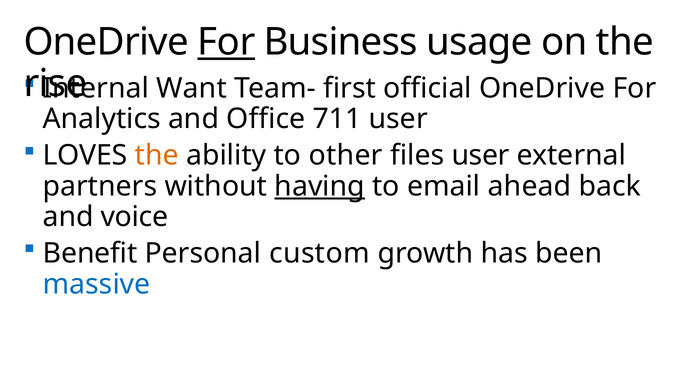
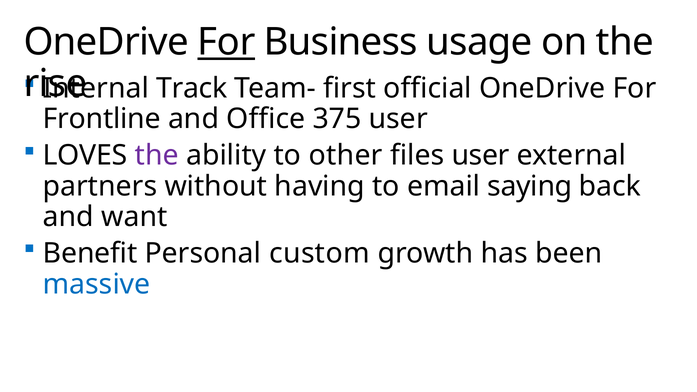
Want: Want -> Track (192, 88)
Analytics: Analytics -> Frontline (102, 119)
711: 711 -> 375 (337, 119)
the colour: orange -> purple (157, 155)
having underline: present -> none (320, 186)
ahead: ahead -> saying (530, 186)
voice: voice -> want (134, 217)
